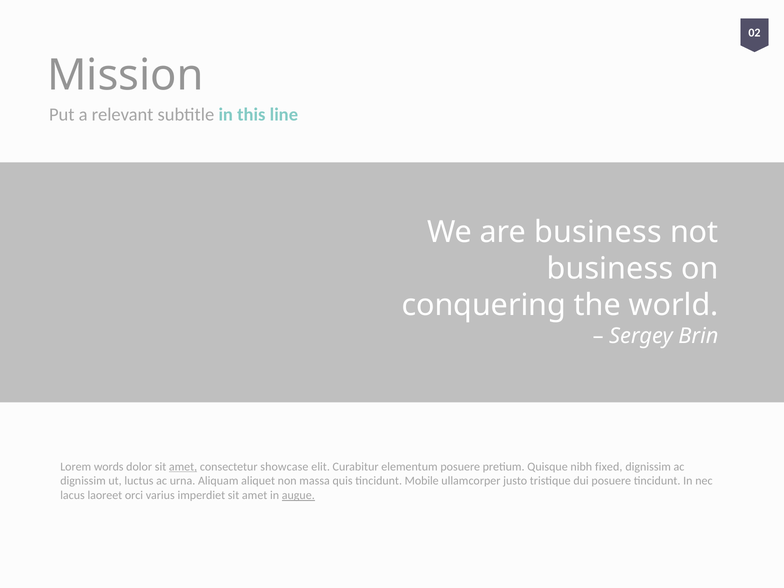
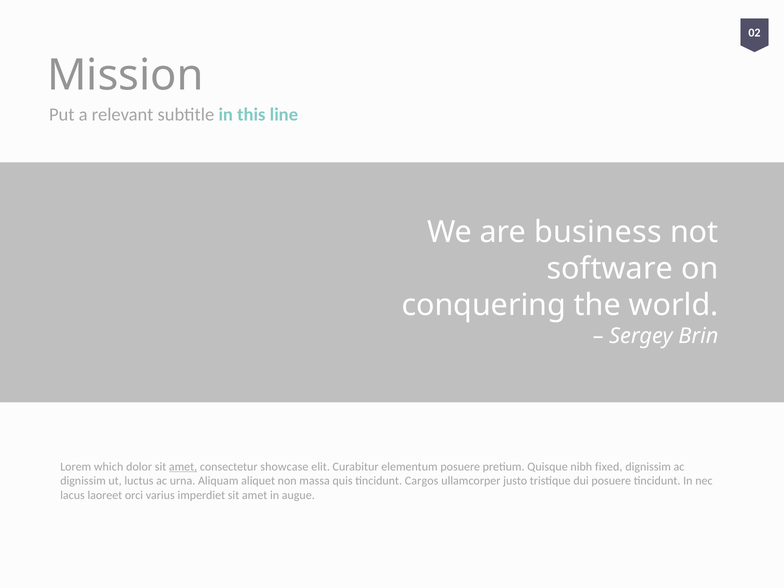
business: business -> software (610, 269)
words: words -> which (109, 467)
Mobile: Mobile -> Cargos (422, 481)
augue underline: present -> none (298, 495)
